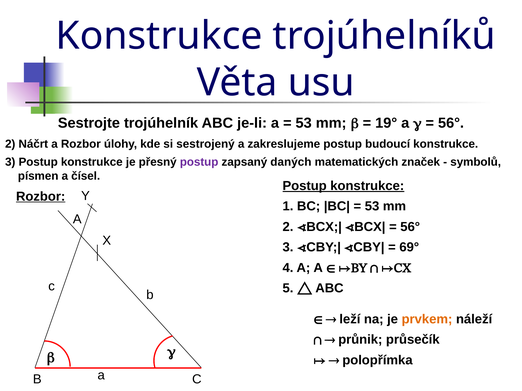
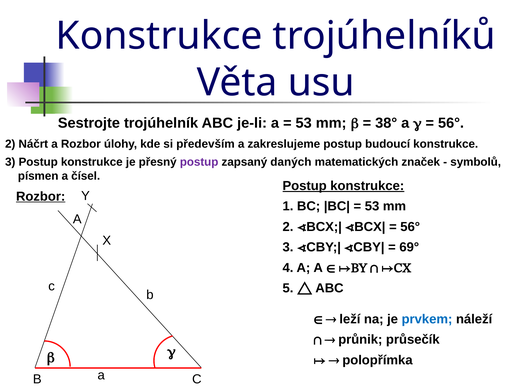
19°: 19° -> 38° (386, 123)
sestrojený: sestrojený -> především (205, 144)
prvkem colour: orange -> blue (427, 320)
